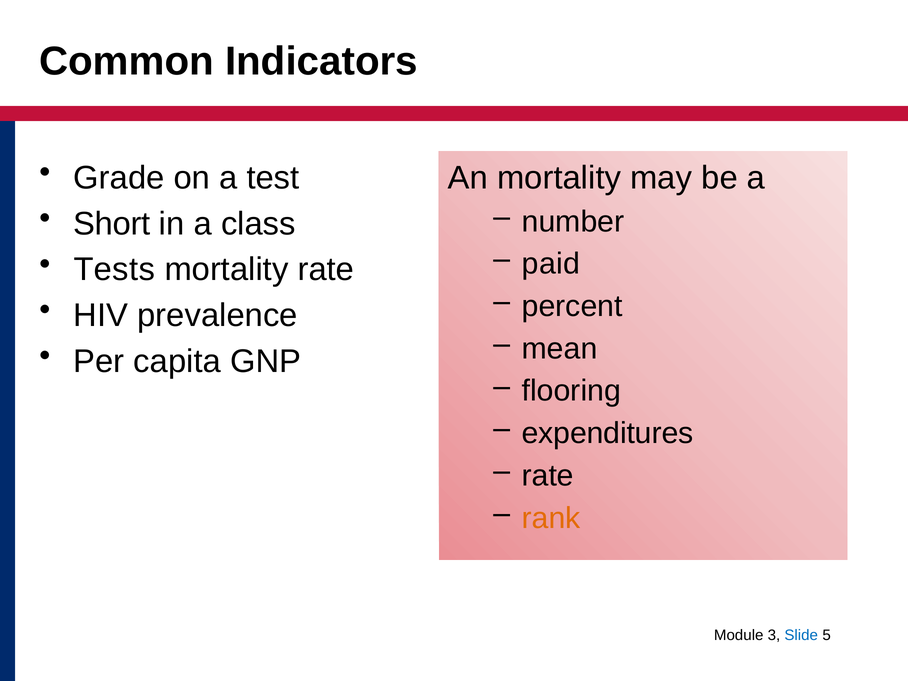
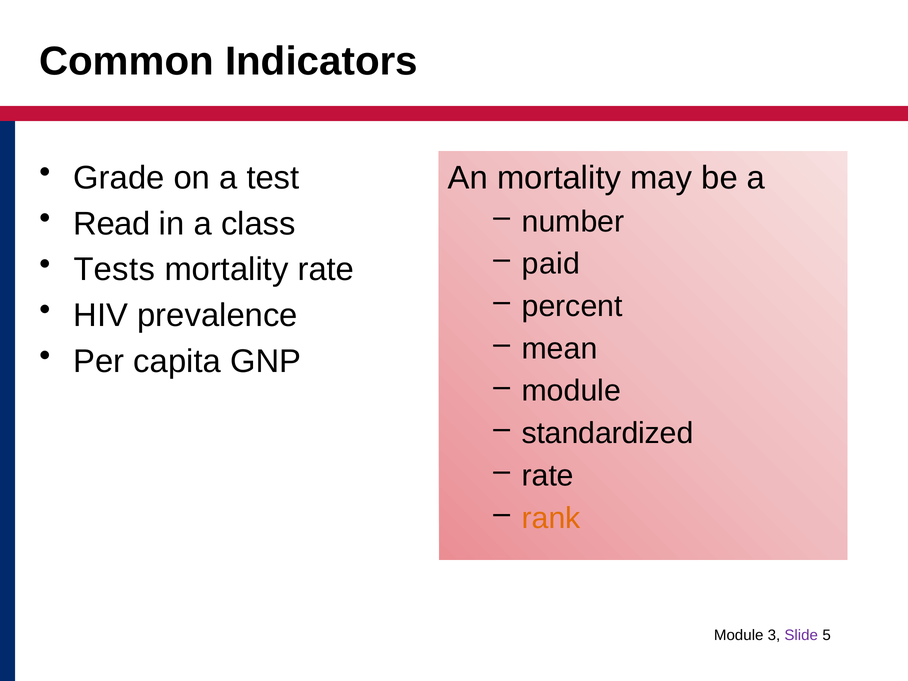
Short: Short -> Read (112, 224)
flooring: flooring -> module (571, 391)
expenditures: expenditures -> standardized (608, 433)
Slide colour: blue -> purple (801, 635)
